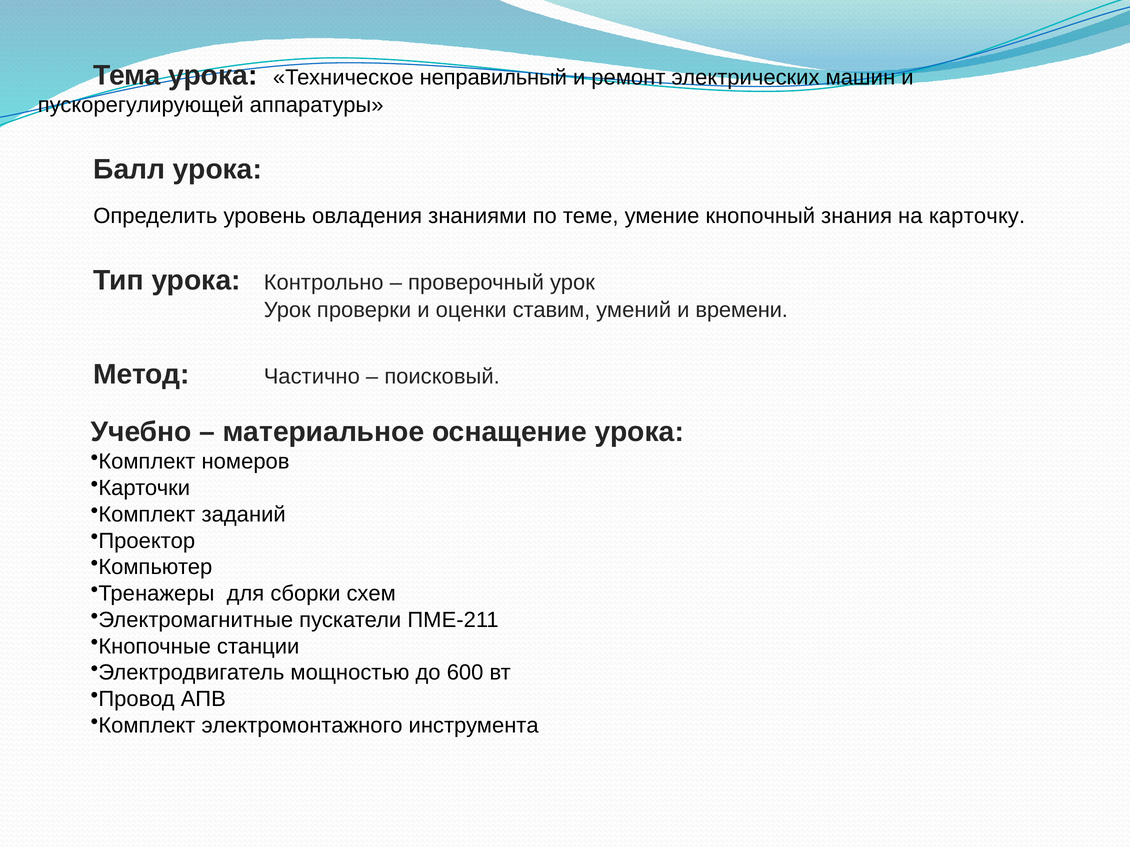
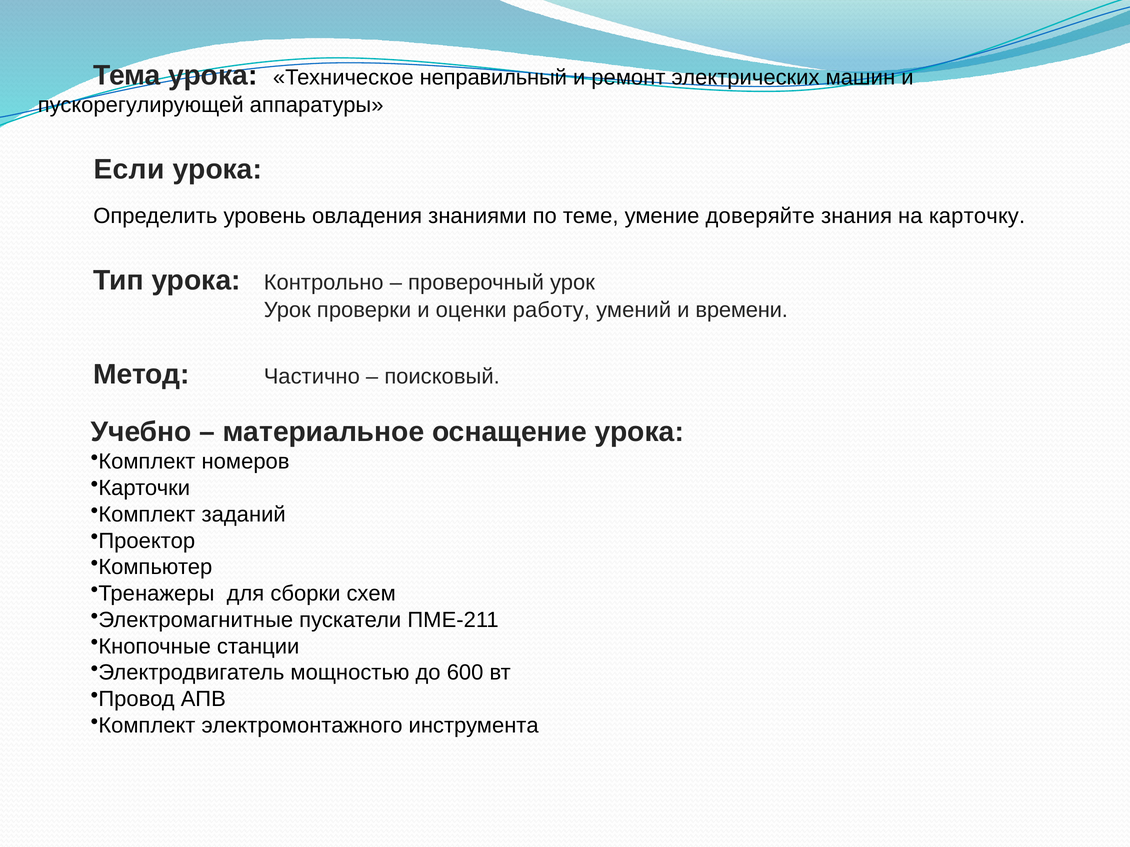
Балл: Балл -> Если (129, 170)
кнопочный: кнопочный -> доверяйте (760, 216)
ставим: ставим -> работу (551, 310)
